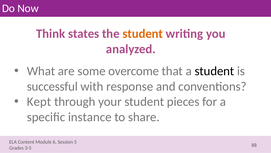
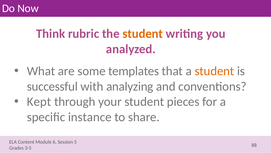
states: states -> rubric (84, 34)
overcome: overcome -> templates (134, 71)
student colour: black -> orange (214, 71)
response: response -> analyzing (130, 86)
